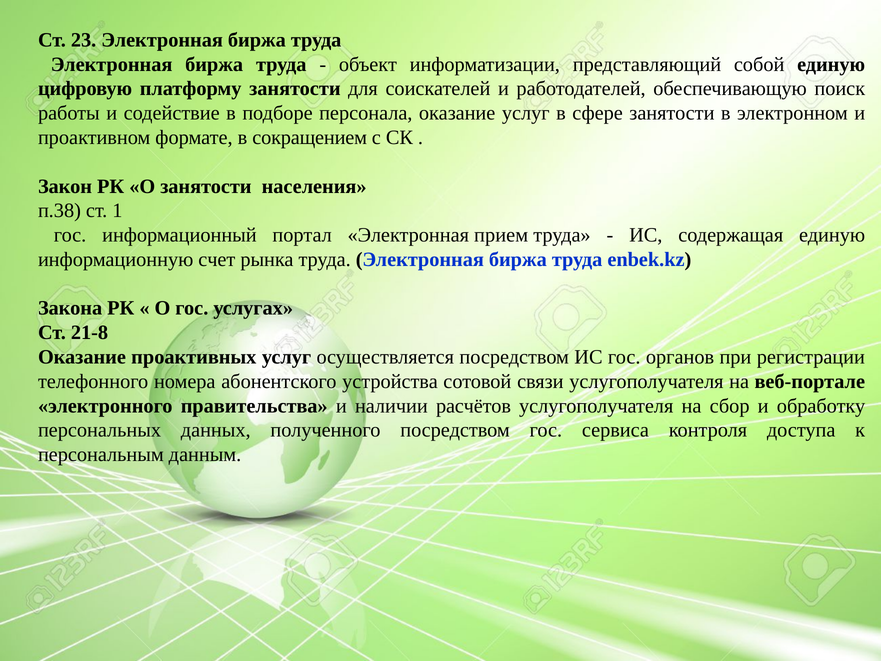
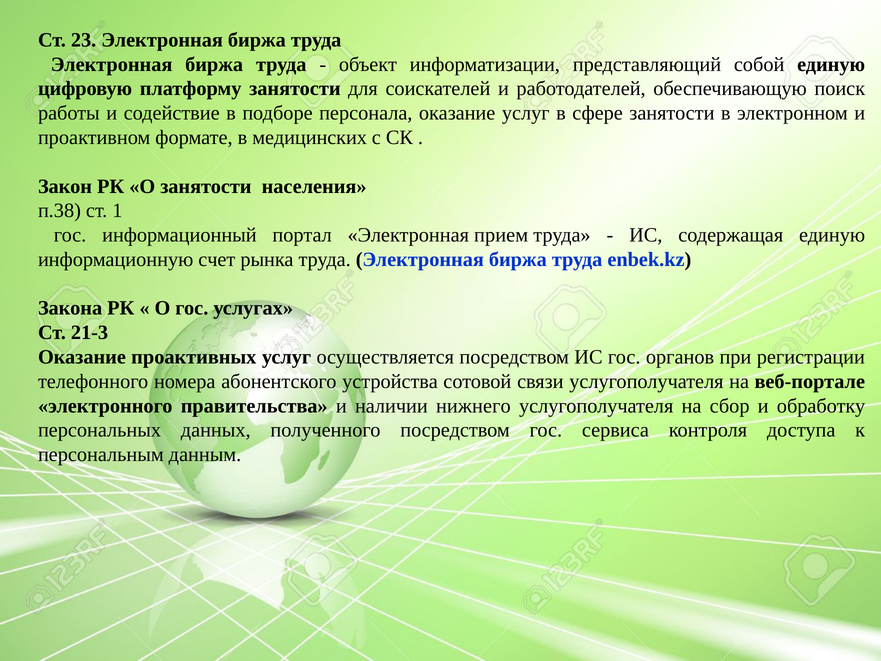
сокращением: сокращением -> медицинских (310, 137)
21-8: 21-8 -> 21-3 (90, 333)
расчётов: расчётов -> нижнего (473, 406)
